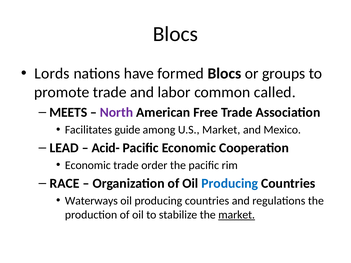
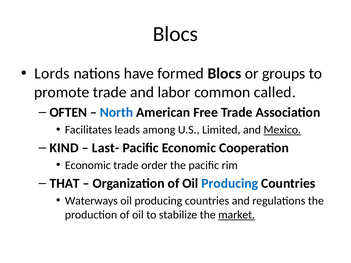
MEETS: MEETS -> OFTEN (68, 113)
North colour: purple -> blue (117, 113)
guide: guide -> leads (127, 130)
U.S Market: Market -> Limited (221, 130)
Mexico underline: none -> present (282, 130)
LEAD: LEAD -> KIND (64, 148)
Acid-: Acid- -> Last- (106, 148)
RACE: RACE -> THAT (65, 184)
